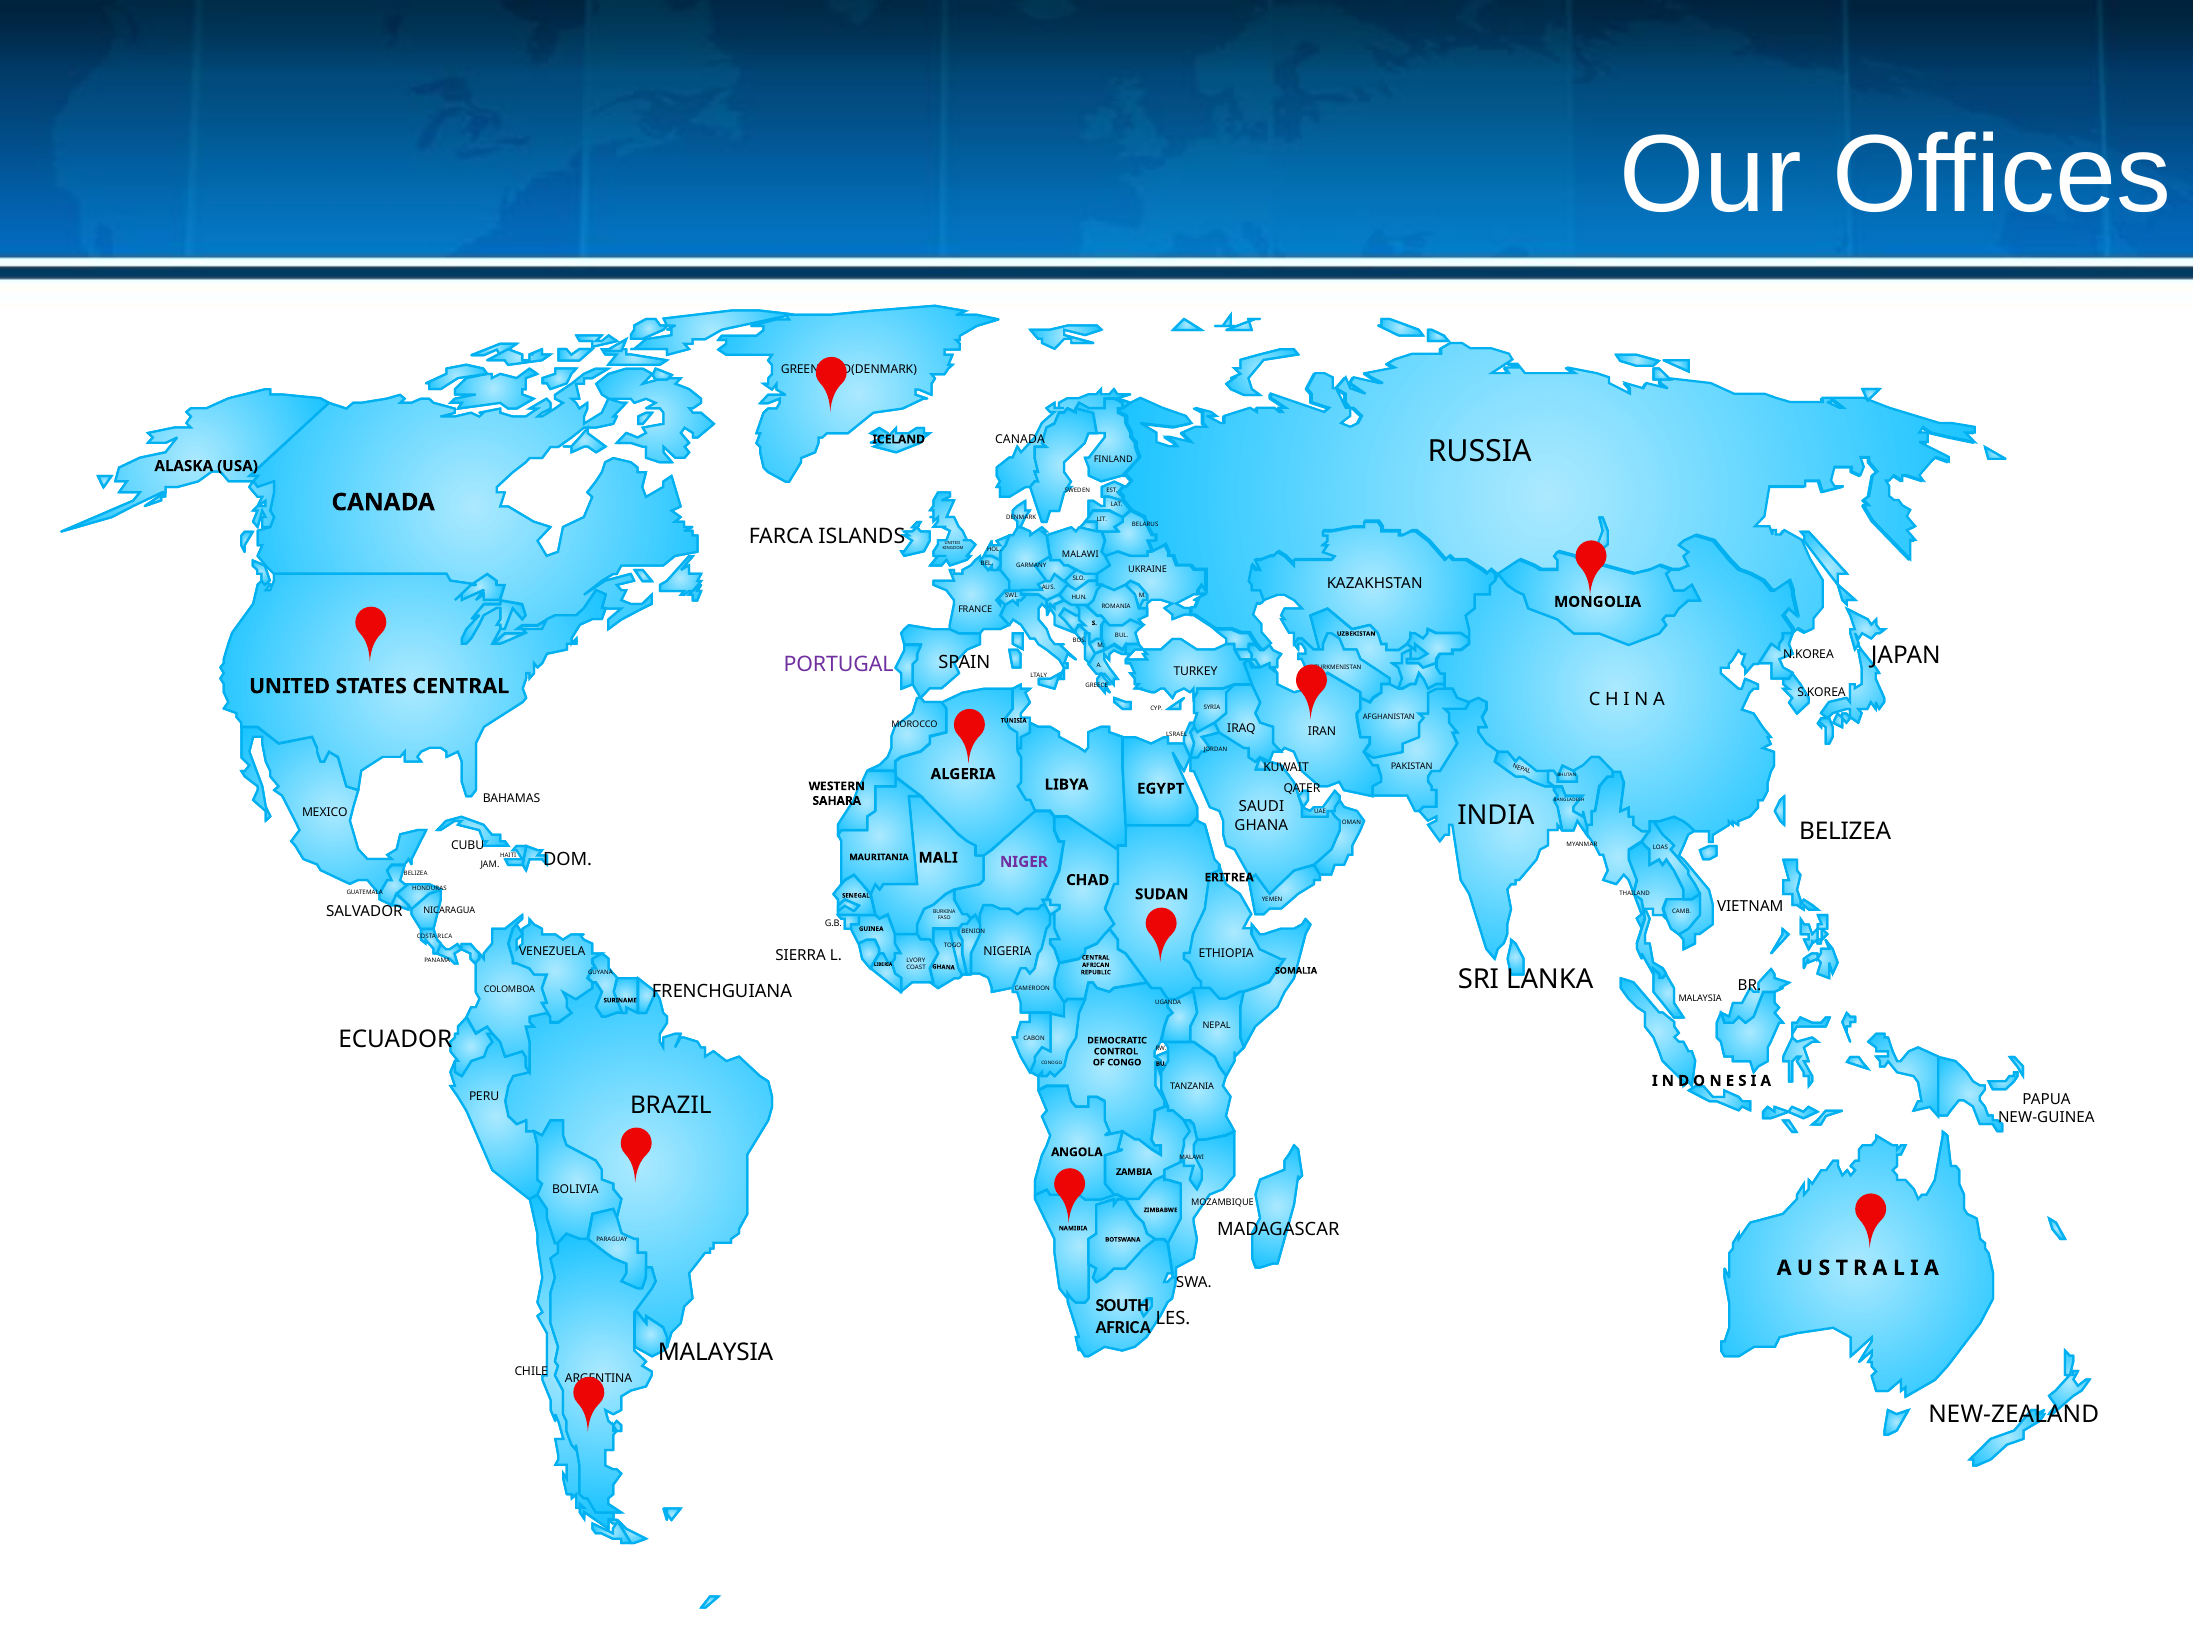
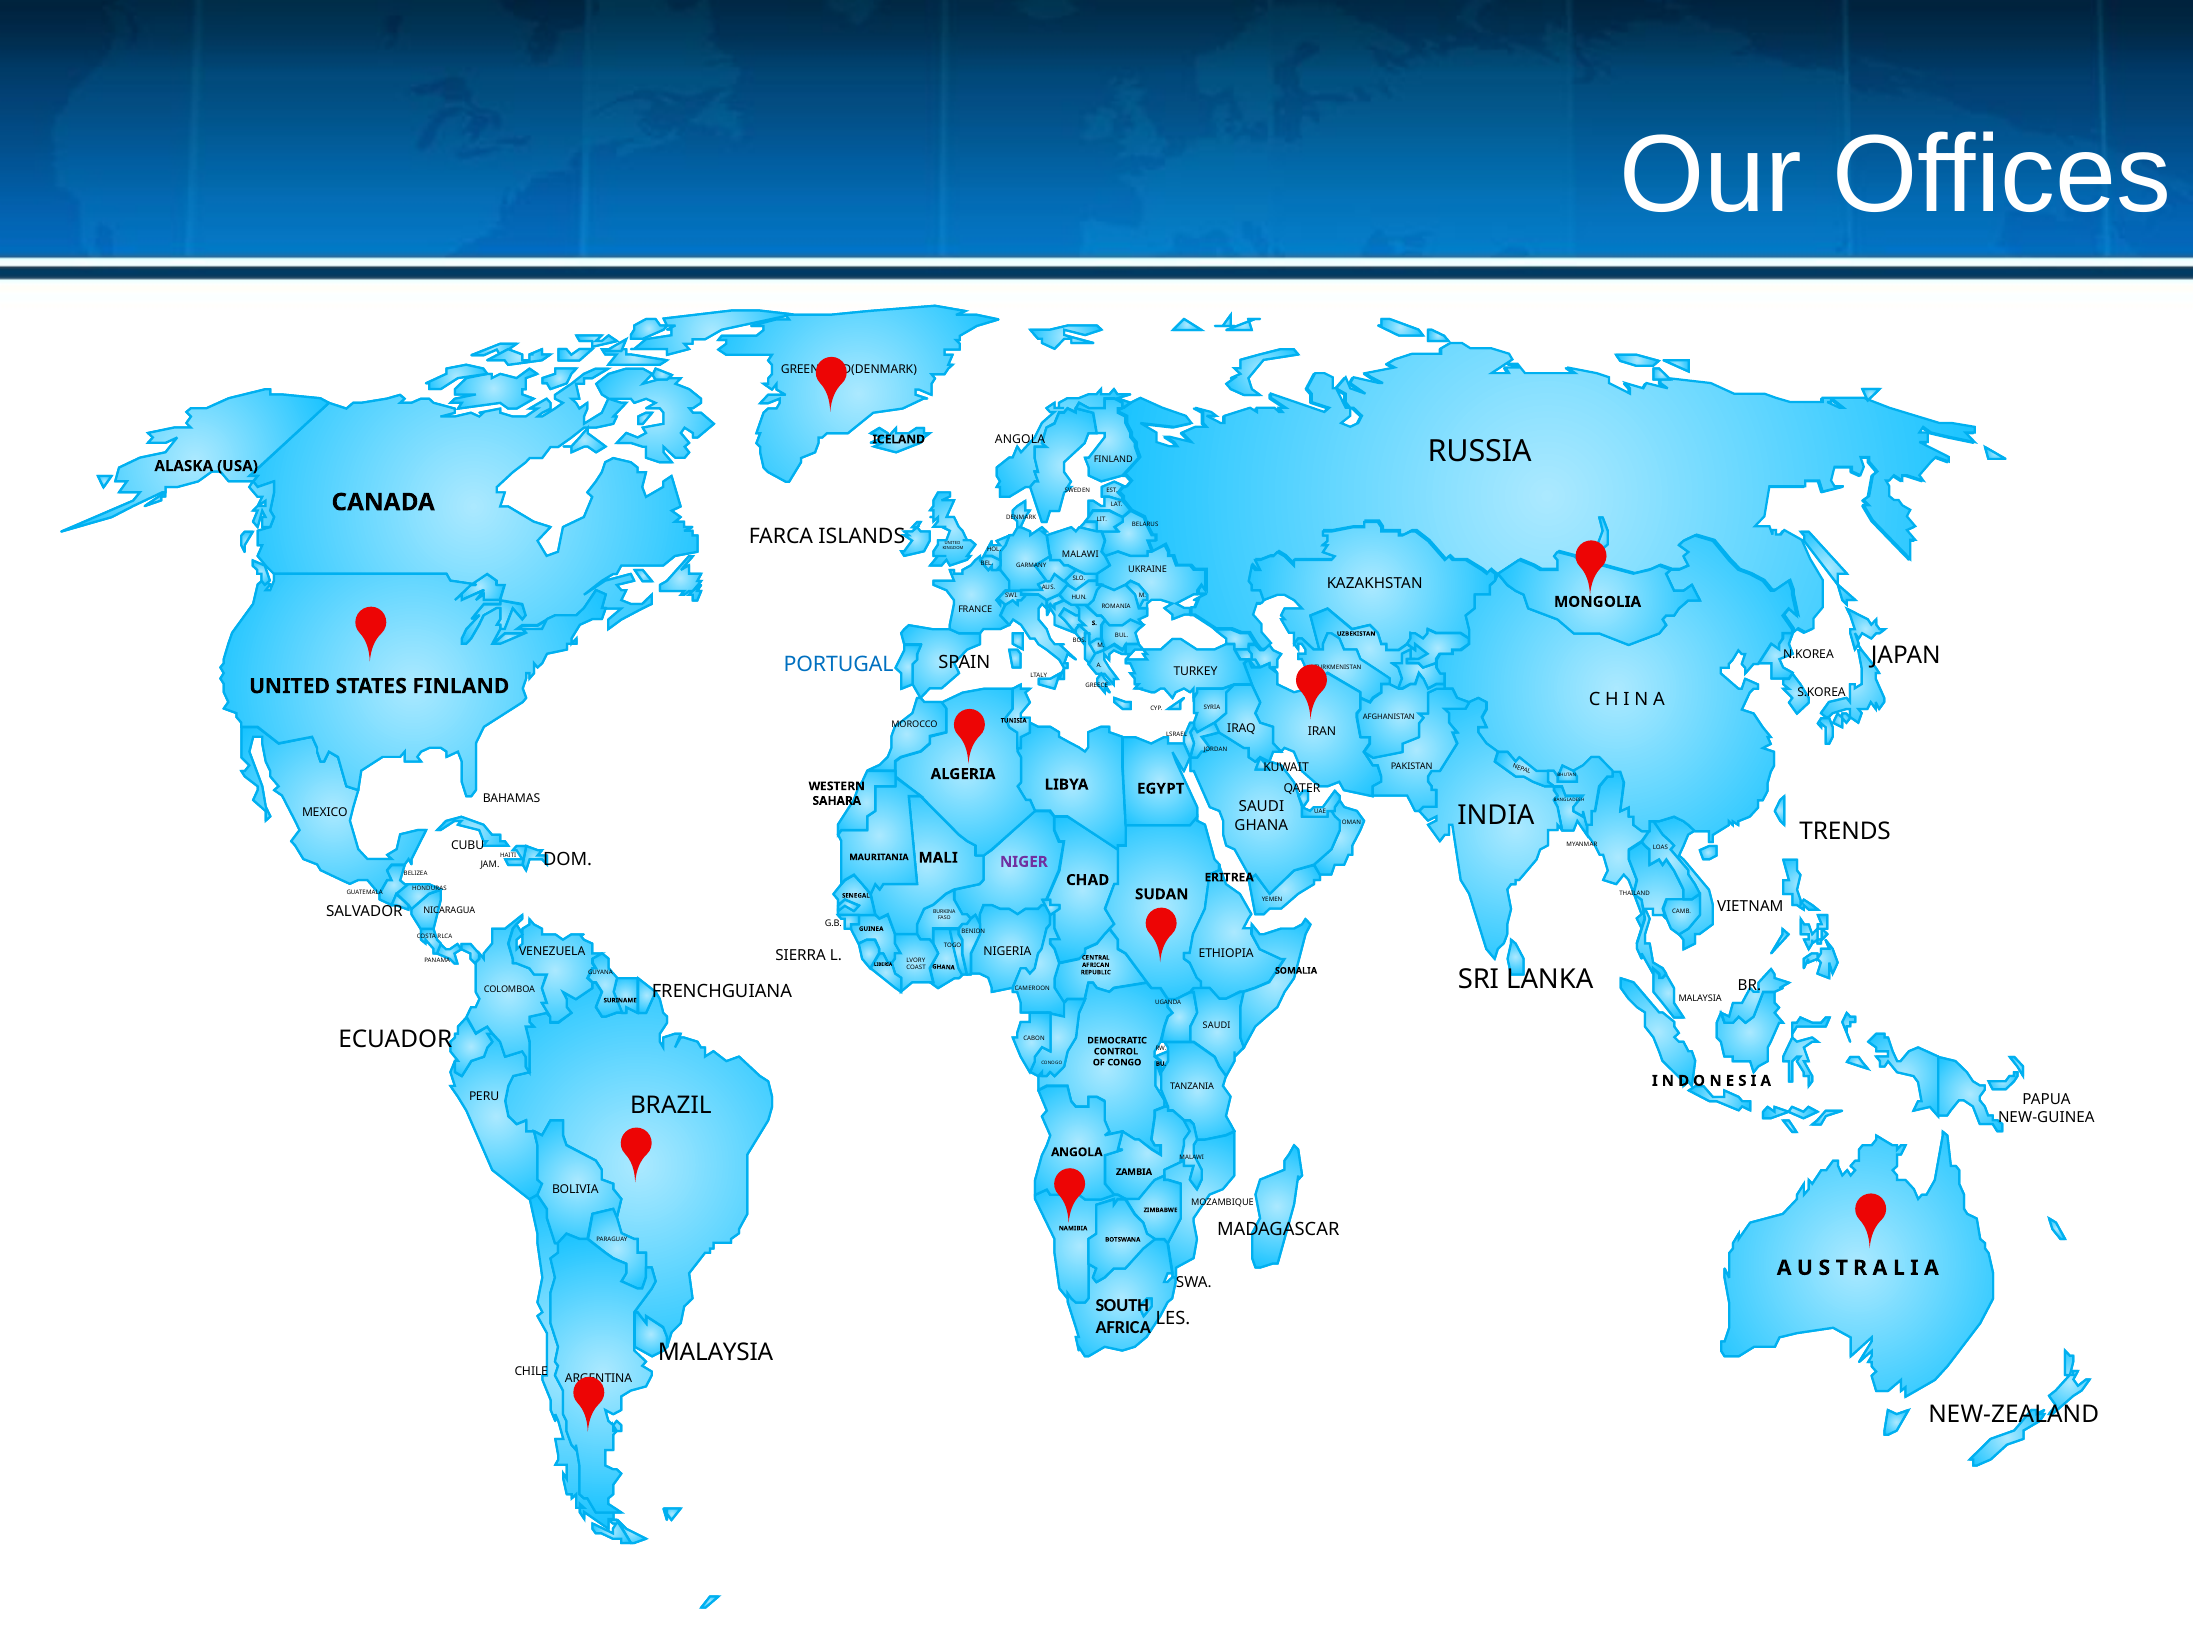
CANADA: CANADA -> ANGOLA (1020, 439)
PORTUGAL colour: purple -> blue (839, 665)
STATES CENTRAL: CENTRAL -> FINLAND (461, 686)
BELIZEA: BELIZEA -> TRENDS (1845, 831)
NEPAL: NEPAL -> SAUDI (1217, 1025)
